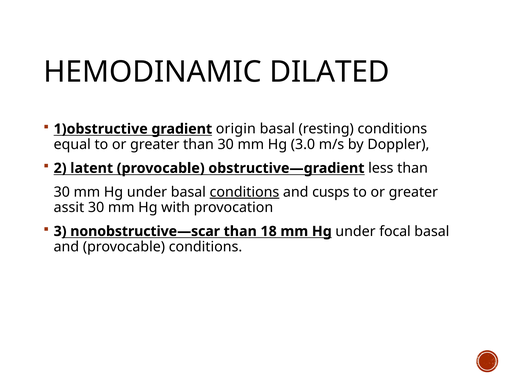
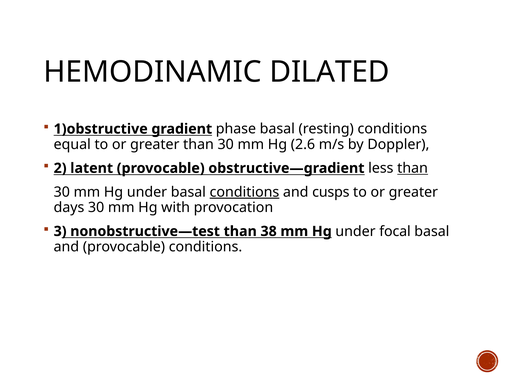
origin: origin -> phase (236, 129)
3.0: 3.0 -> 2.6 (303, 144)
than underline: none -> present (413, 168)
assit: assit -> days (69, 207)
nonobstructive—scar: nonobstructive—scar -> nonobstructive—test (145, 231)
18: 18 -> 38 (269, 231)
